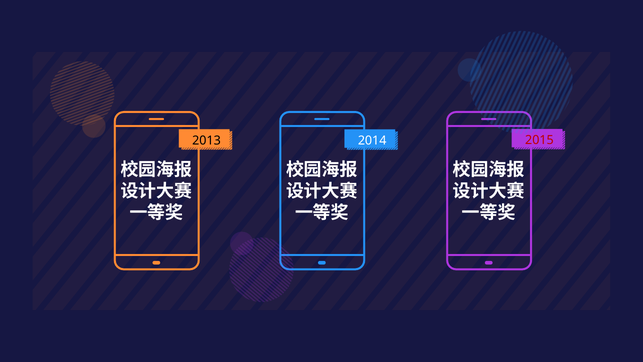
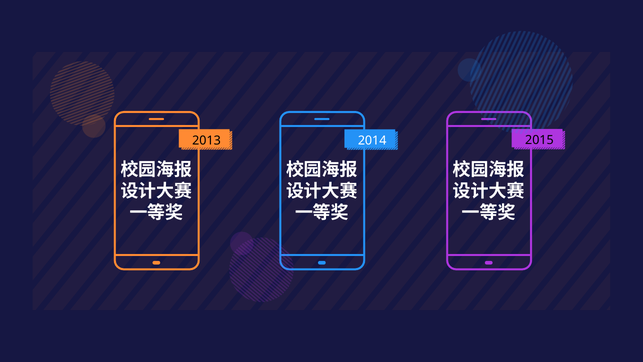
2015 colour: red -> black (539, 140)
